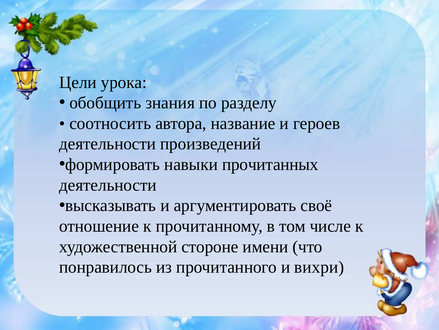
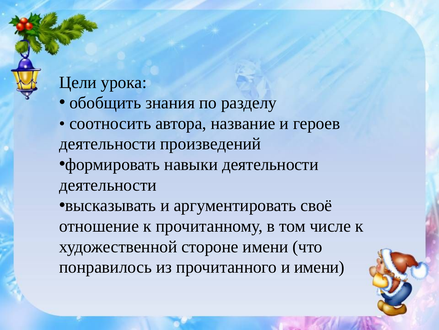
навыки прочитанных: прочитанных -> деятельности (270, 164)
и вихри: вихри -> имени (319, 267)
